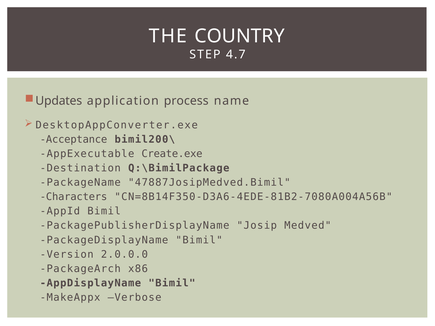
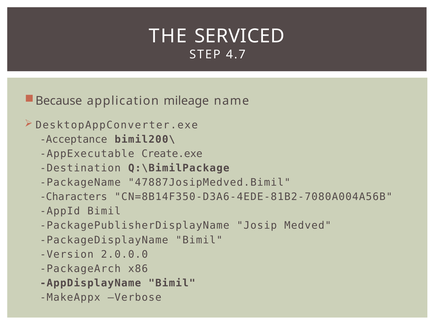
COUNTRY: COUNTRY -> SERVICED (240, 36)
Updates: Updates -> Because (59, 101)
process: process -> mileage (186, 101)
